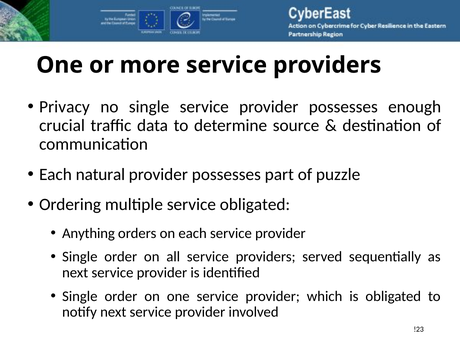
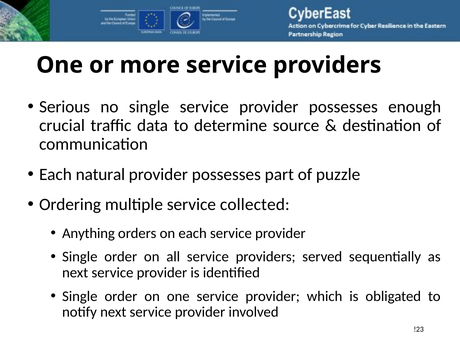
Privacy: Privacy -> Serious (65, 107)
service obligated: obligated -> collected (255, 204)
